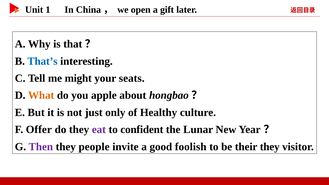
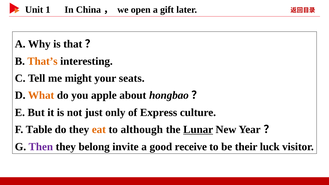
That’s colour: blue -> orange (42, 61)
Healthy: Healthy -> Express (159, 112)
Offer: Offer -> Table (39, 130)
eat colour: purple -> orange (99, 130)
confident: confident -> although (142, 130)
Lunar underline: none -> present (198, 130)
people: people -> belong (94, 147)
foolish: foolish -> receive (191, 147)
their they: they -> luck (270, 147)
